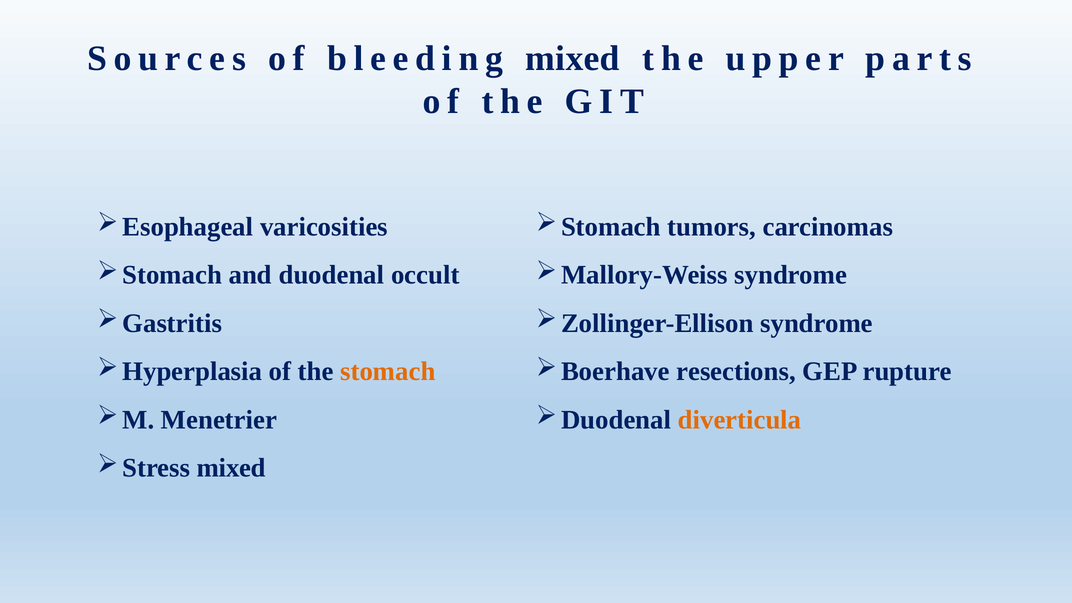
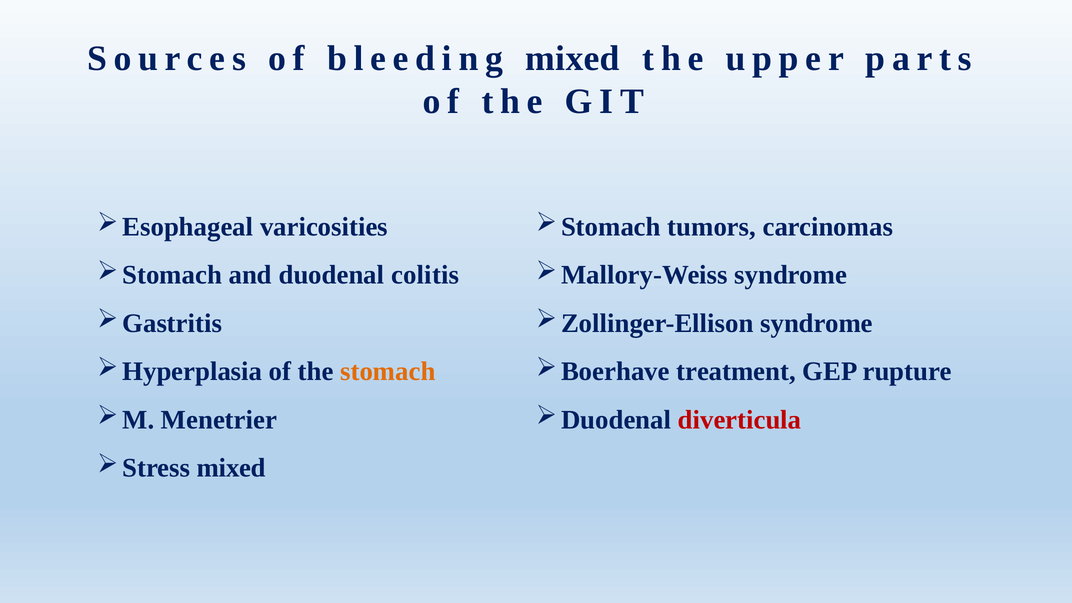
occult: occult -> colitis (425, 275)
resections: resections -> treatment (736, 372)
diverticula colour: orange -> red (740, 420)
